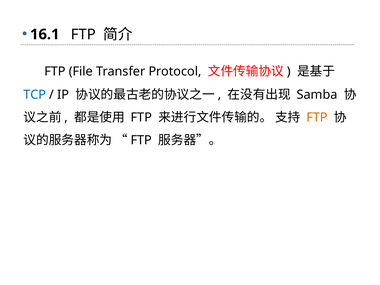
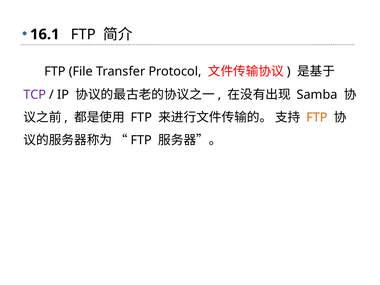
TCP colour: blue -> purple (35, 95)
